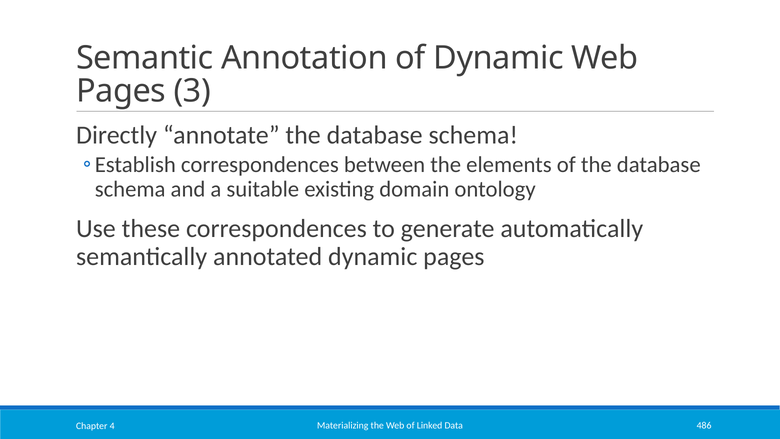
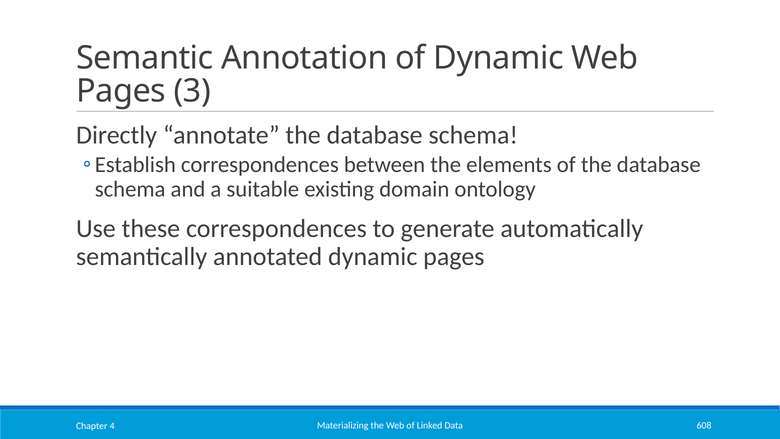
486: 486 -> 608 (704, 426)
